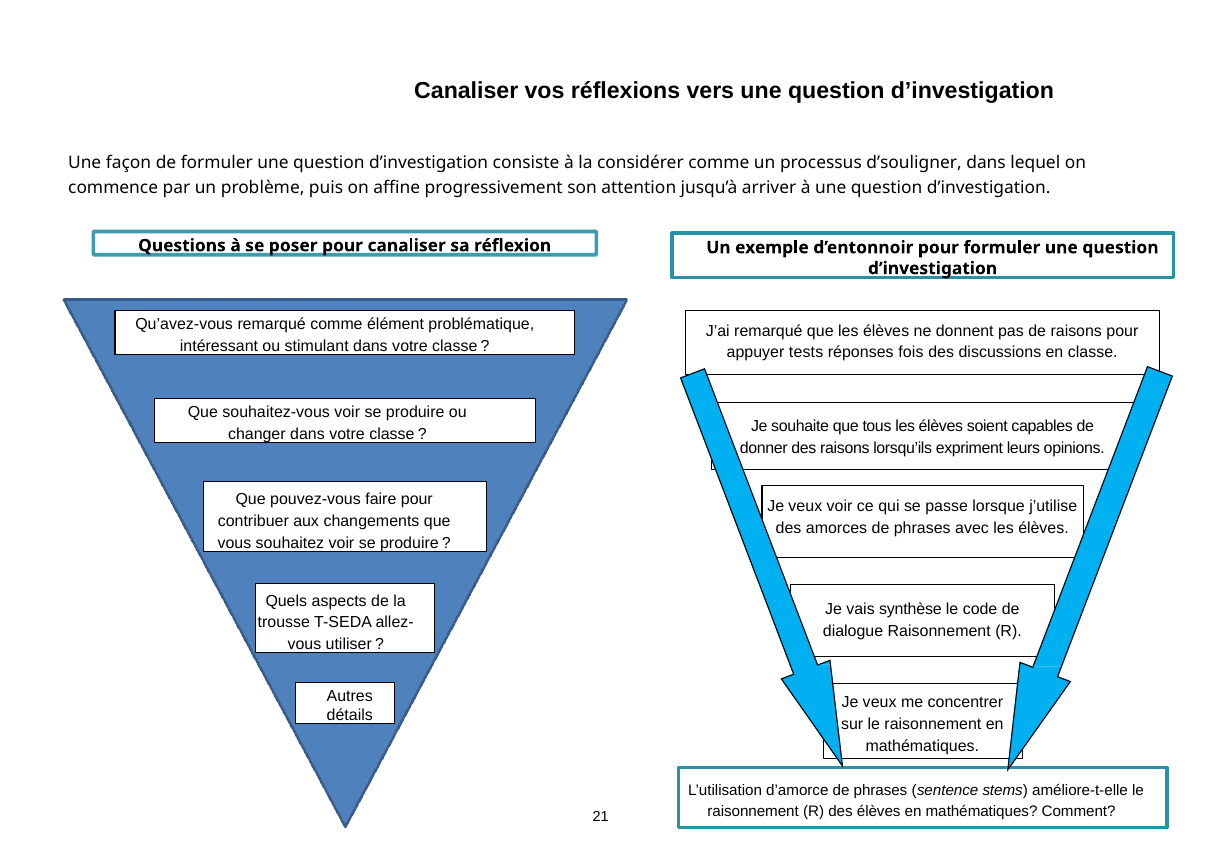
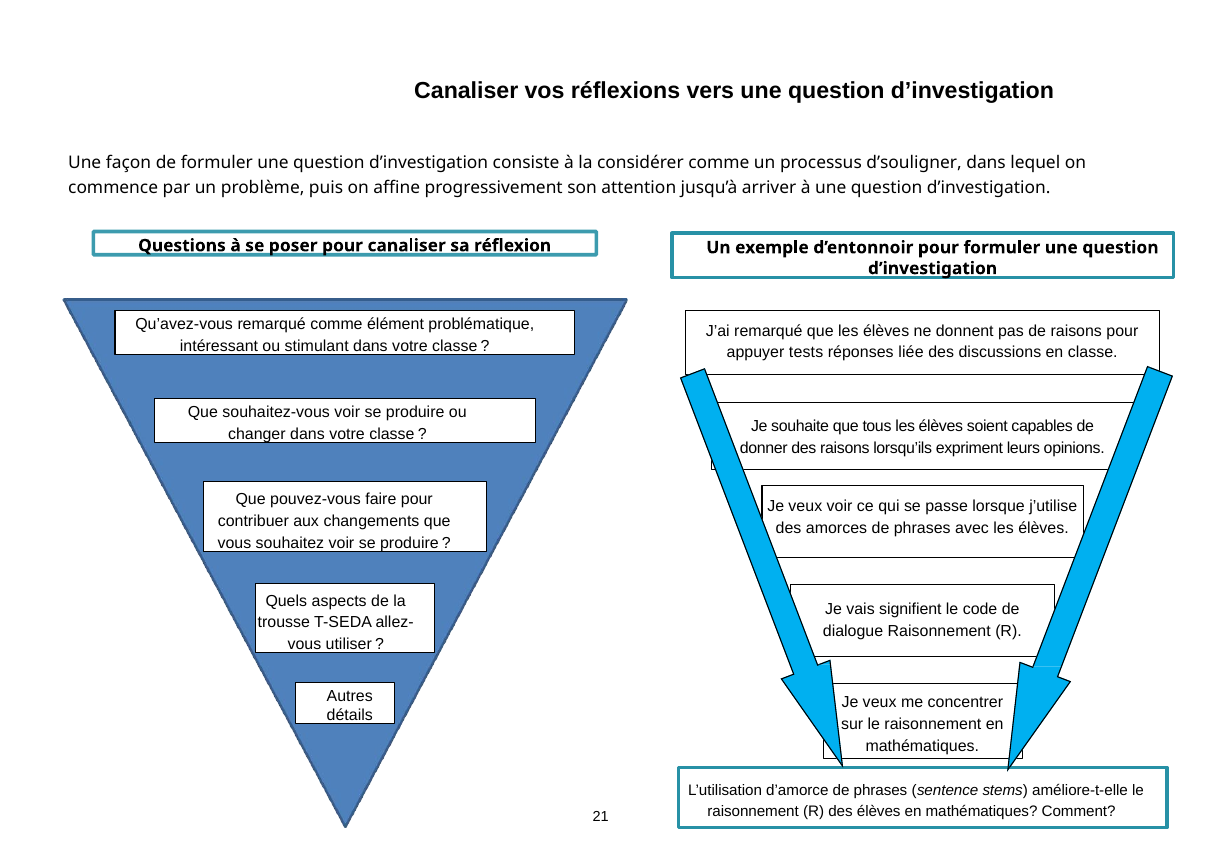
fois: fois -> liée (911, 353)
synthèse: synthèse -> signifient (910, 609)
